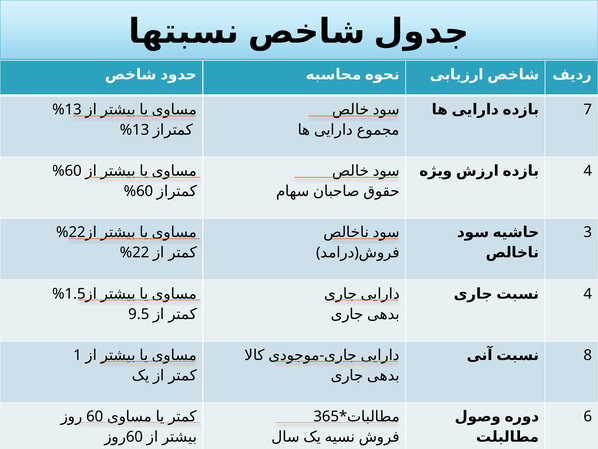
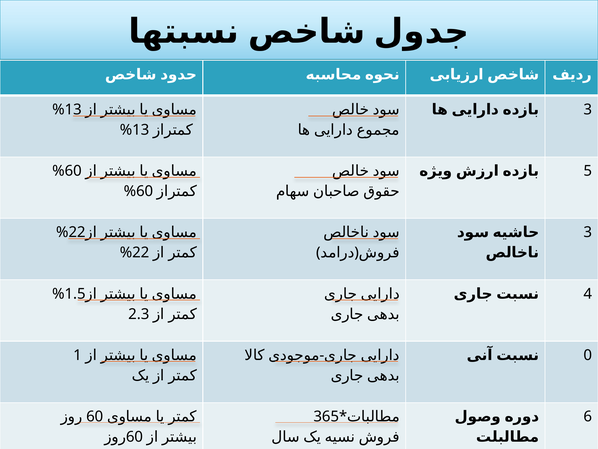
7: 7 -> 3 (588, 109)
4: 4 -> 5 (588, 171)
9.5: 9.5 -> 2.3 (139, 314)
8: 8 -> 0 (588, 355)
